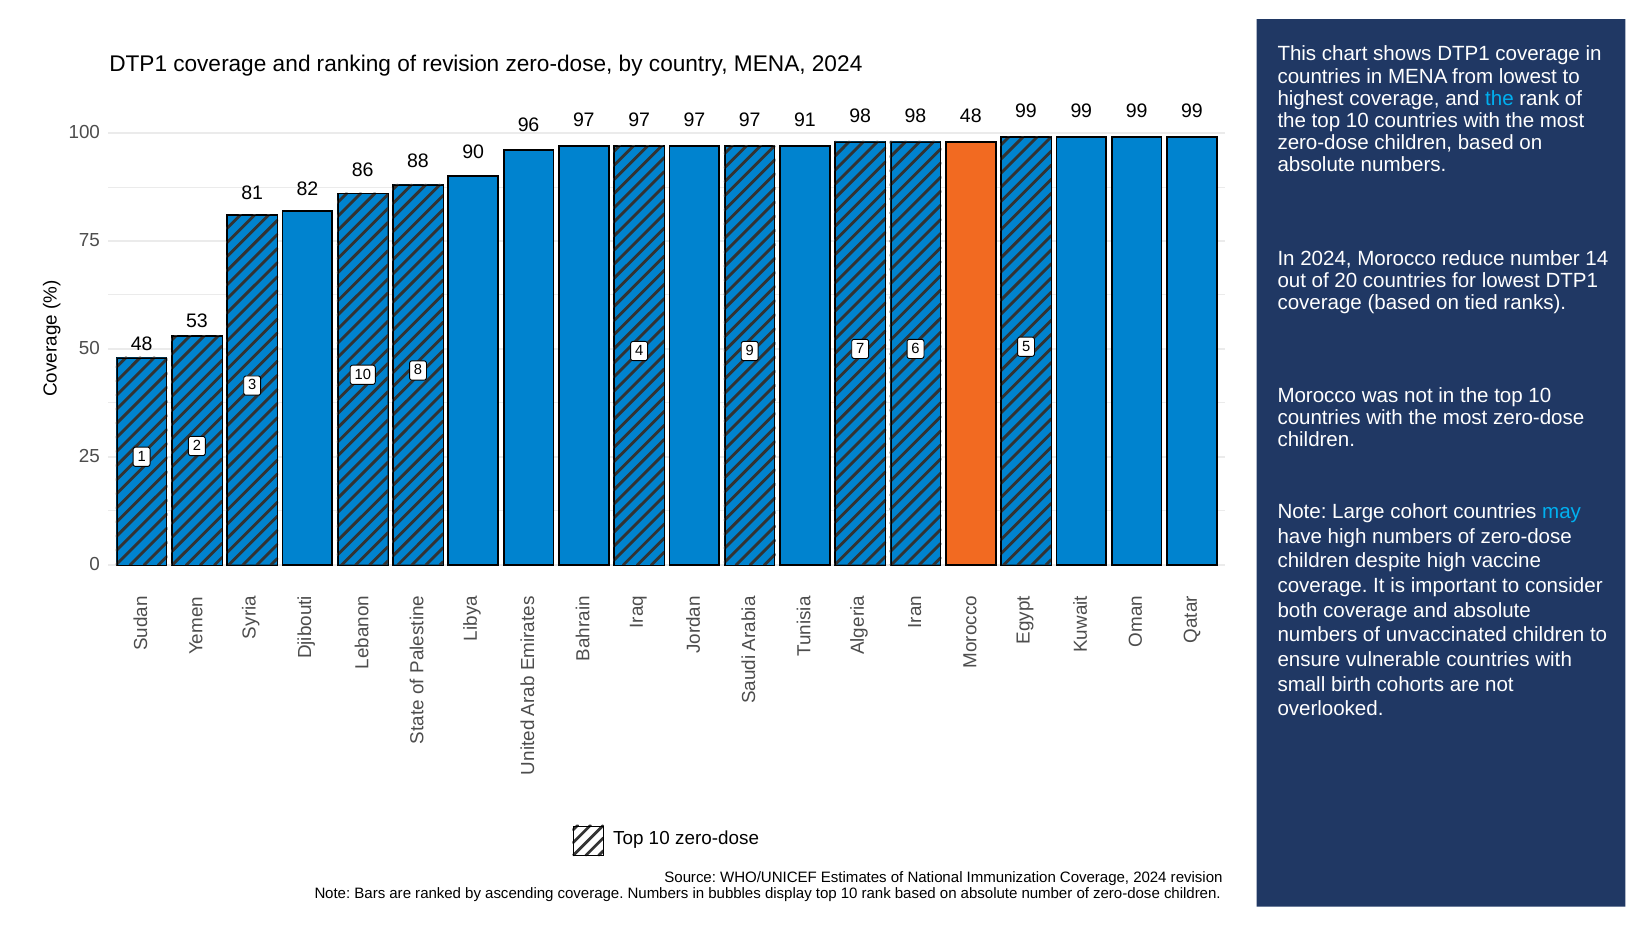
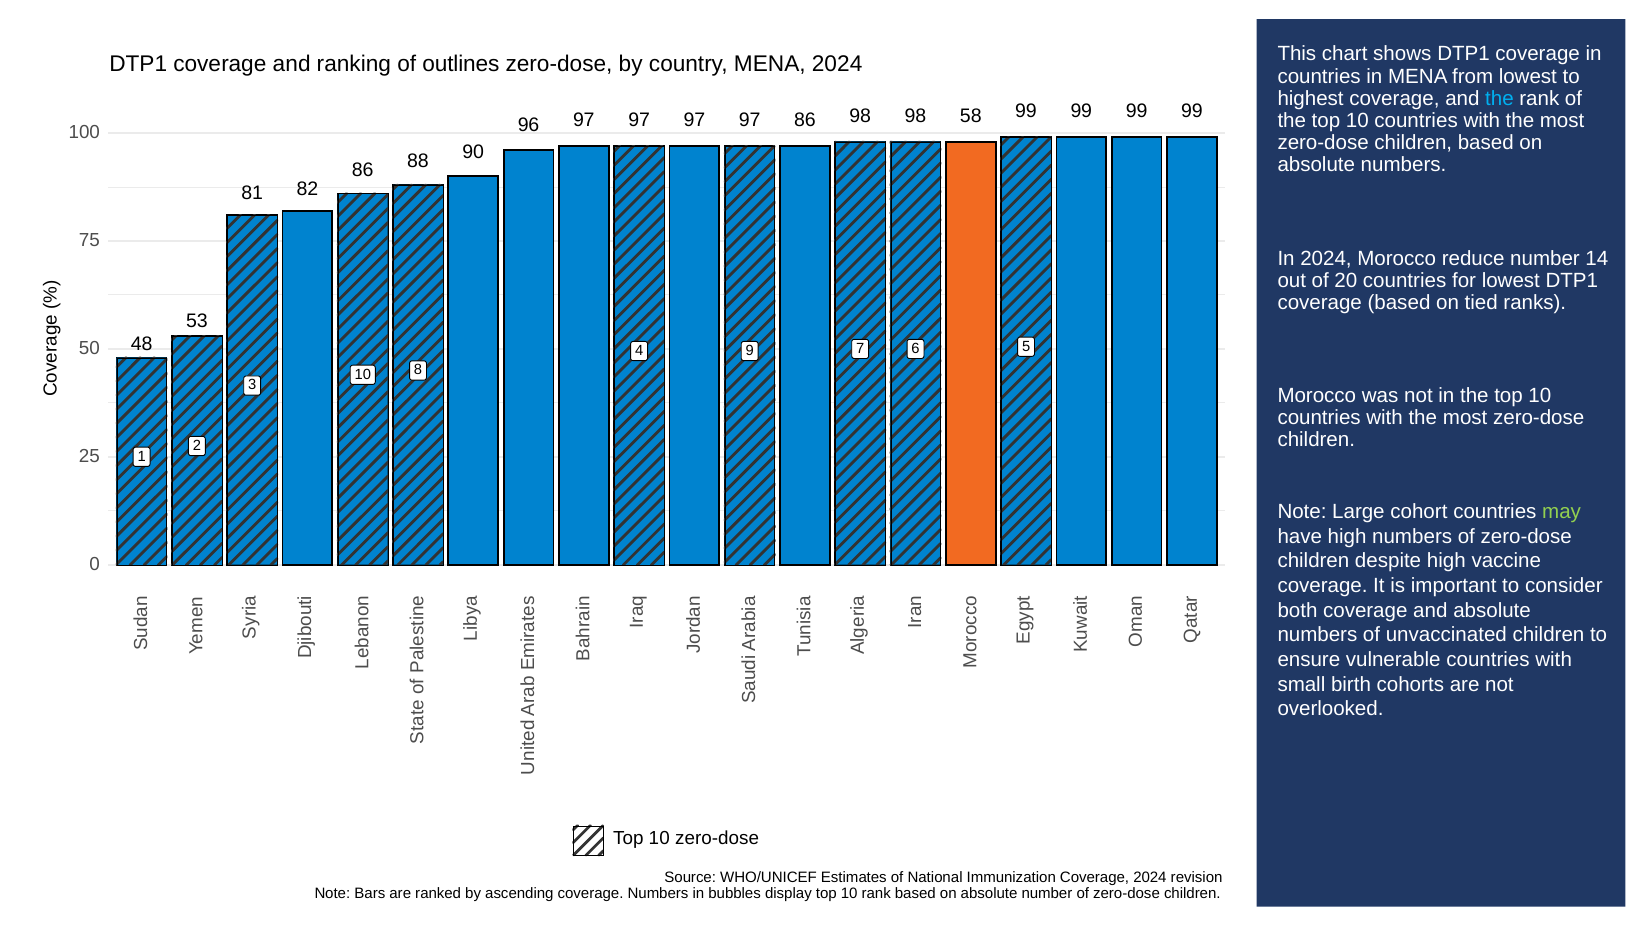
of revision: revision -> outlines (461, 64)
98 48: 48 -> 58 (971, 116)
97 91: 91 -> 86 (805, 120)
may colour: light blue -> light green (1562, 512)
